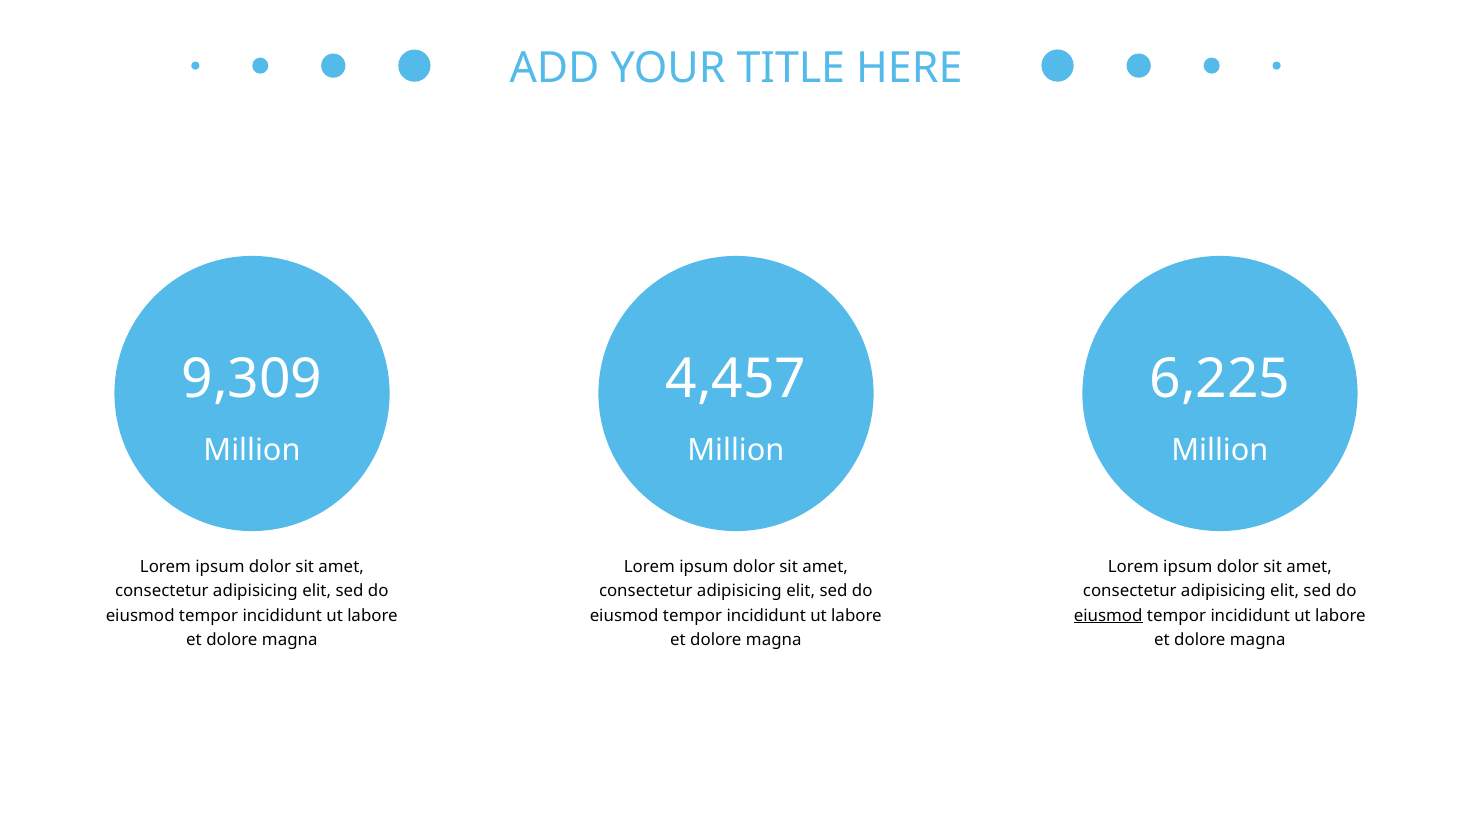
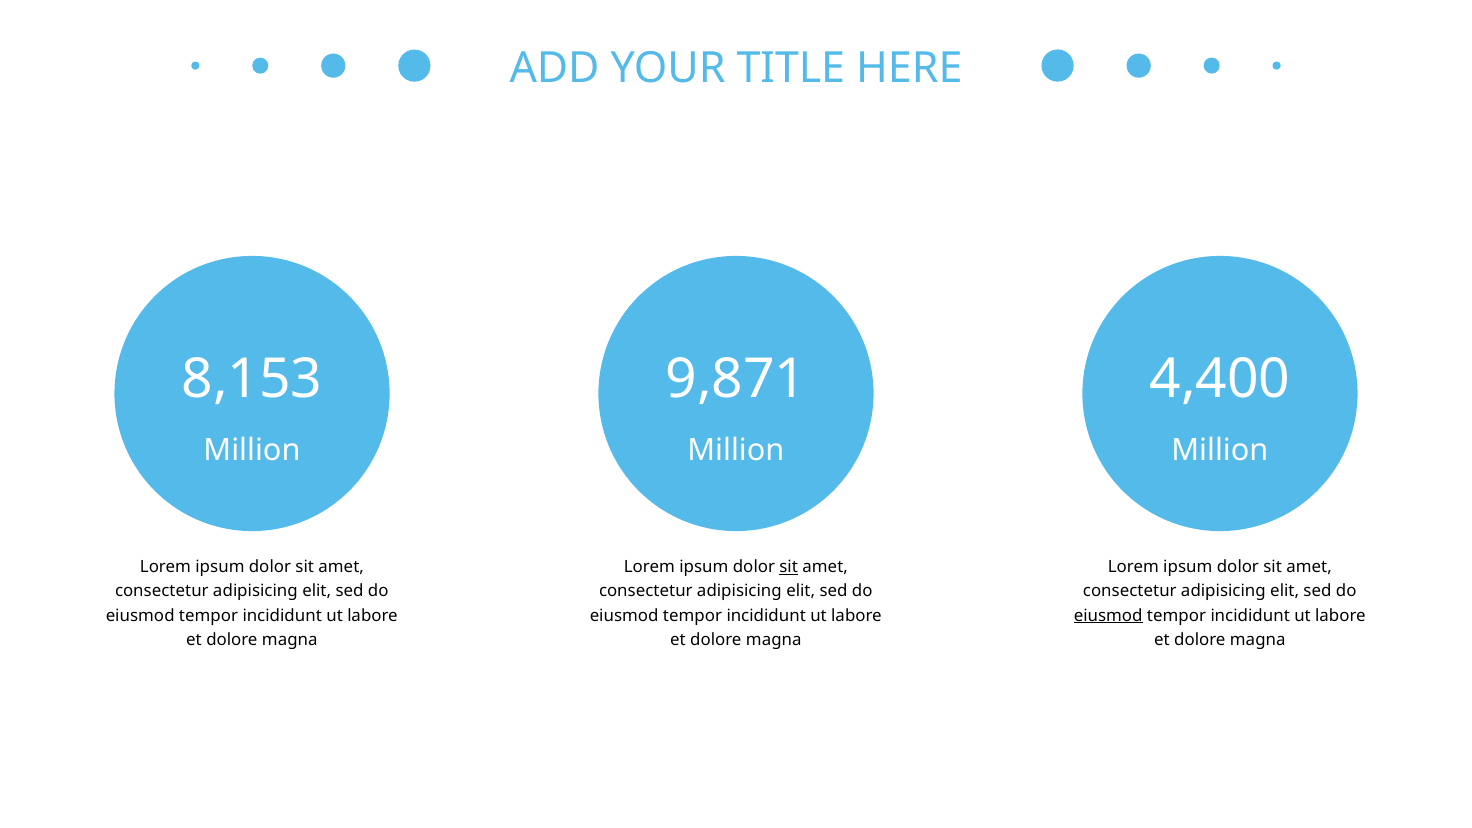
9,309: 9,309 -> 8,153 (252, 379)
4,457: 4,457 -> 9,871 (736, 379)
6,225: 6,225 -> 4,400 (1220, 379)
sit underline: none -> present (789, 567)
